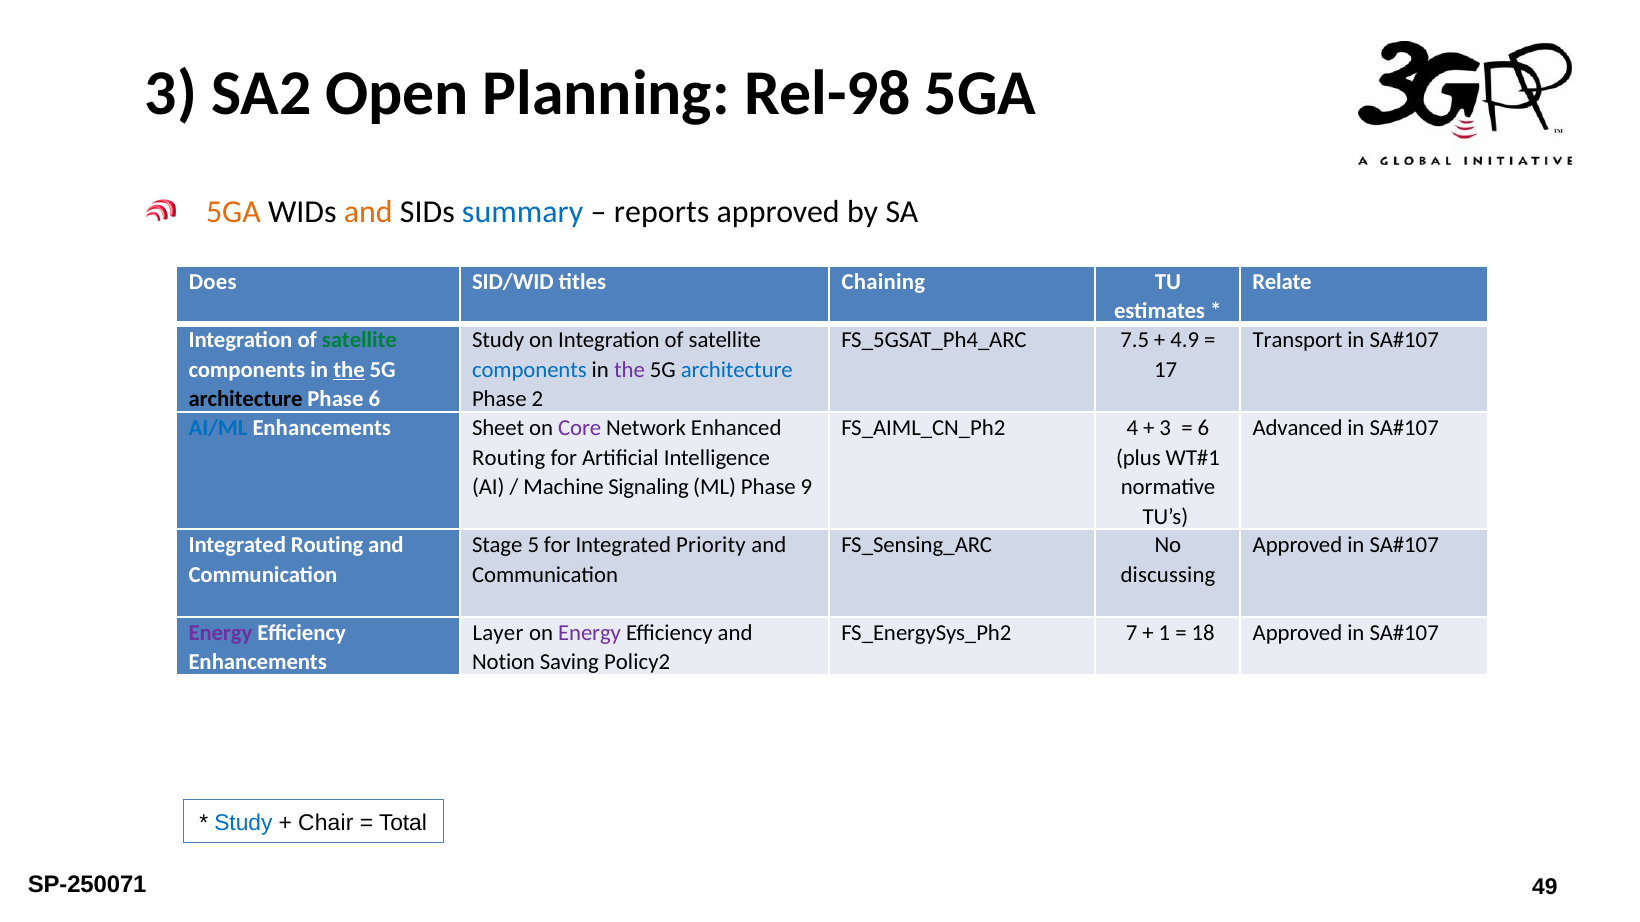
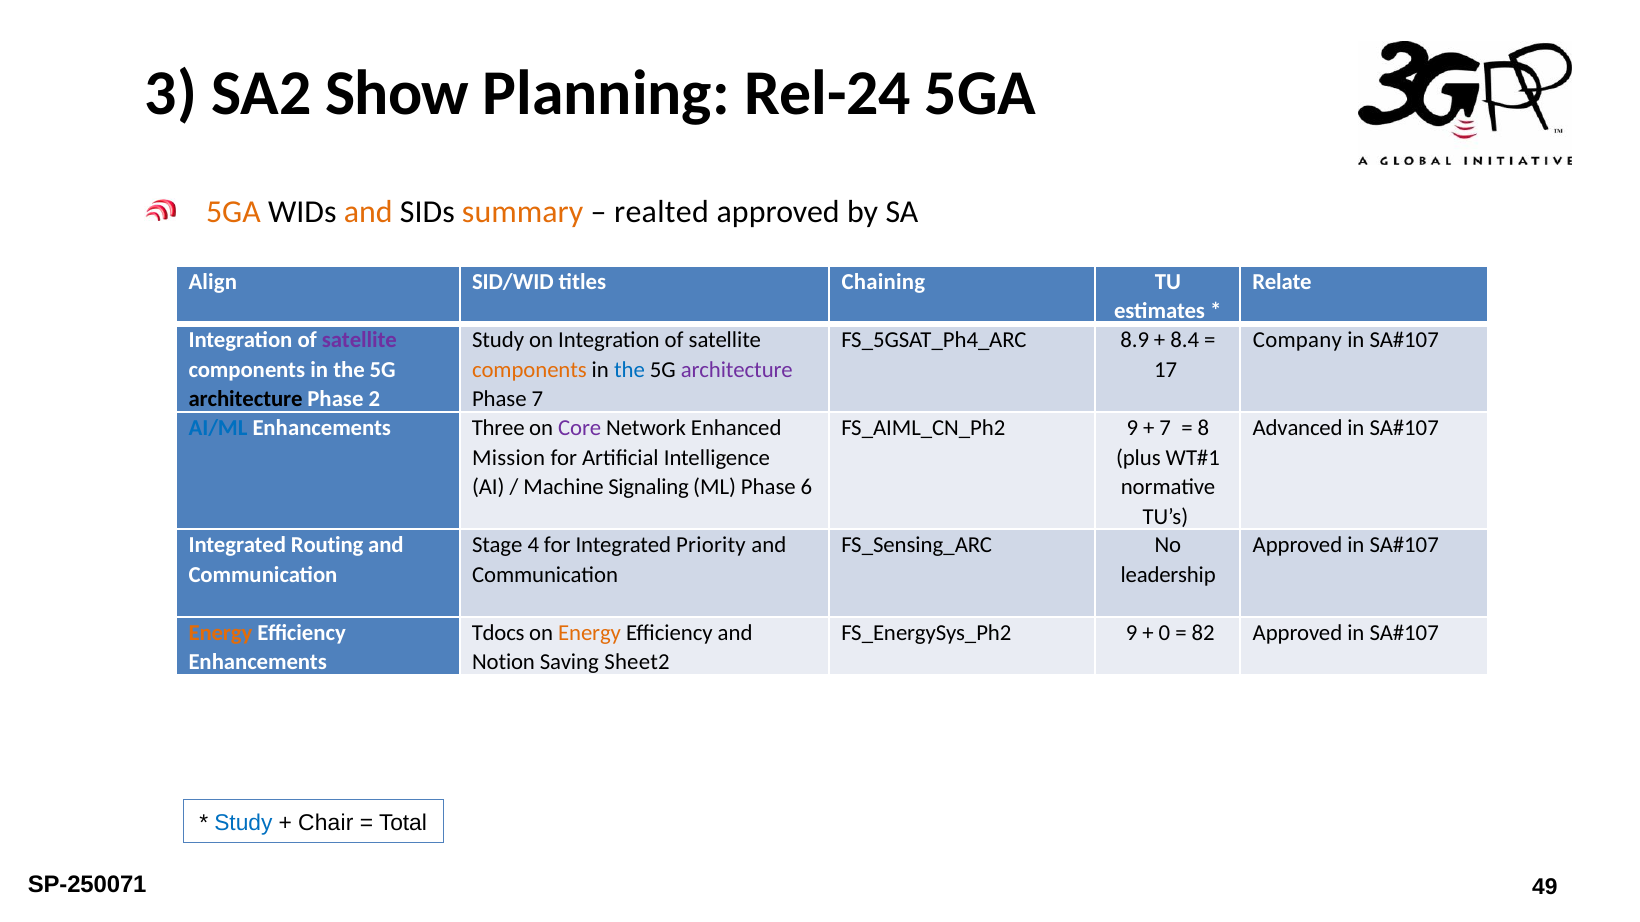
Open: Open -> Show (397, 93)
Rel-98: Rel-98 -> Rel-24 (827, 93)
summary colour: blue -> orange (523, 212)
reports: reports -> realted (662, 212)
Does: Does -> Align (213, 282)
satellite colour: green -> purple (359, 340)
7.5: 7.5 -> 8.9 (1135, 340)
4.9: 4.9 -> 8.4 (1185, 340)
Transport: Transport -> Company (1297, 340)
the underline: present -> none (349, 370)
components colour: blue -> orange (529, 370)
the colour: purple -> blue (630, 370)
architecture colour: blue -> purple (737, 370)
Phase 6: 6 -> 2 (374, 400)
Phase 2: 2 -> 7 (537, 400)
Sheet: Sheet -> Three (498, 428)
4: 4 -> 9 (1132, 428)
3: 3 -> 7 (1165, 428)
6: 6 -> 8 (1204, 428)
Routing: Routing -> Mission (509, 458)
9: 9 -> 6 (807, 487)
5: 5 -> 4 (533, 545)
discussing: discussing -> leadership (1168, 575)
Energy colour: purple -> orange (220, 633)
Layer: Layer -> Tdocs (498, 633)
Energy colour: purple -> orange (590, 633)
7: 7 -> 9 (1132, 633)
1: 1 -> 0 (1164, 633)
18: 18 -> 82 (1203, 633)
Policy2: Policy2 -> Sheet2 (637, 663)
